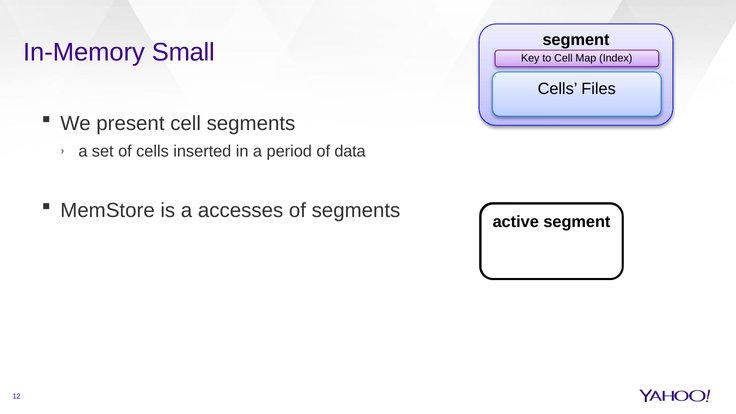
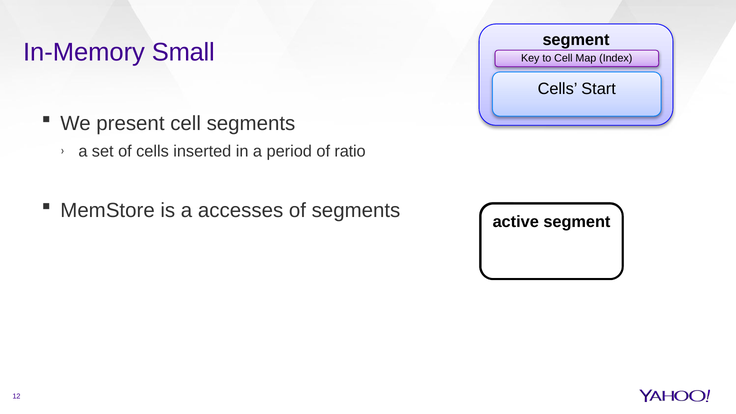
Files: Files -> Start (599, 89)
data: data -> ratio (350, 151)
